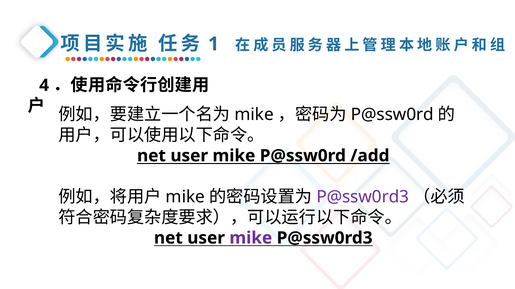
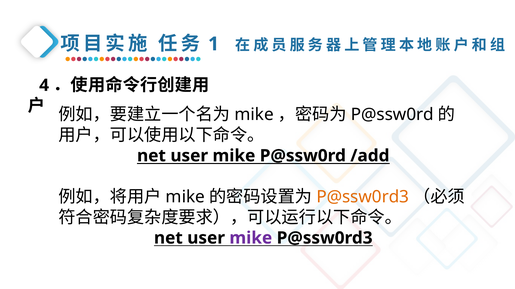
P@ssw0rd3 colour: purple -> orange (363, 197)
